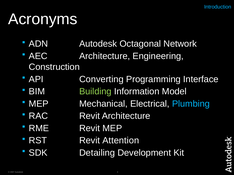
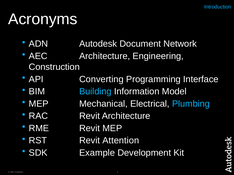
Octagonal: Octagonal -> Document (140, 44)
Building colour: light green -> light blue (95, 92)
Detailing: Detailing -> Example (97, 153)
